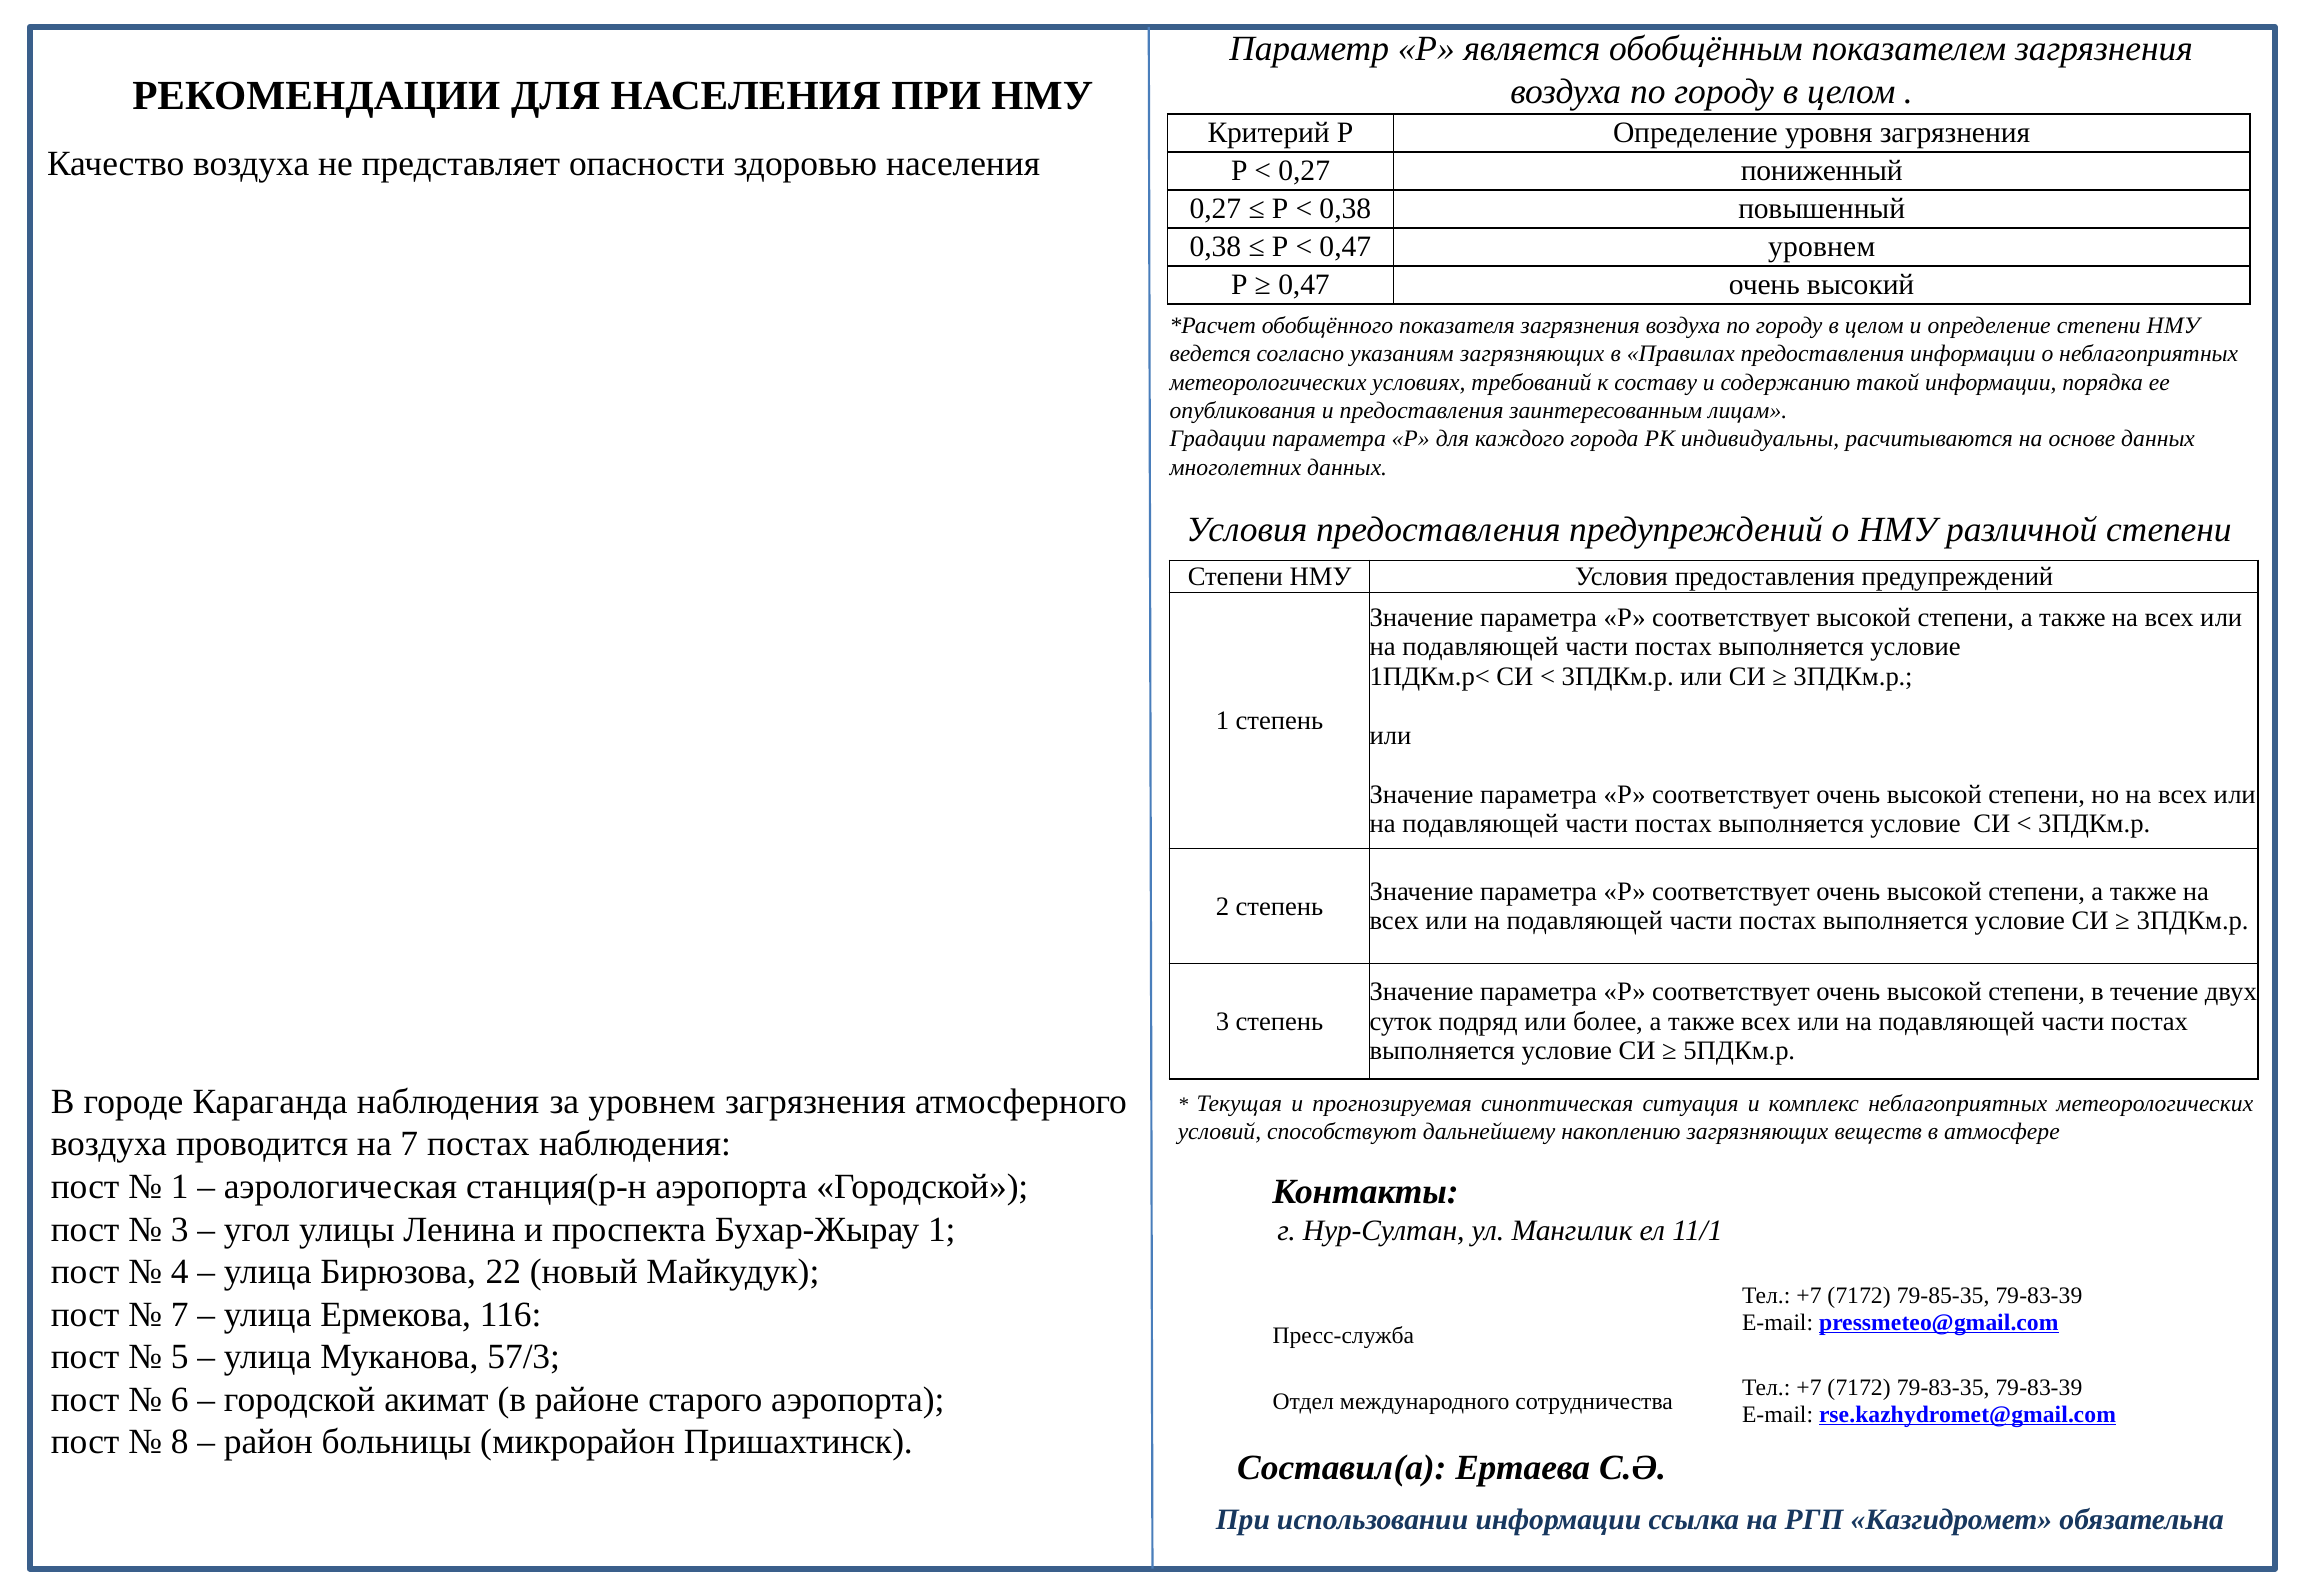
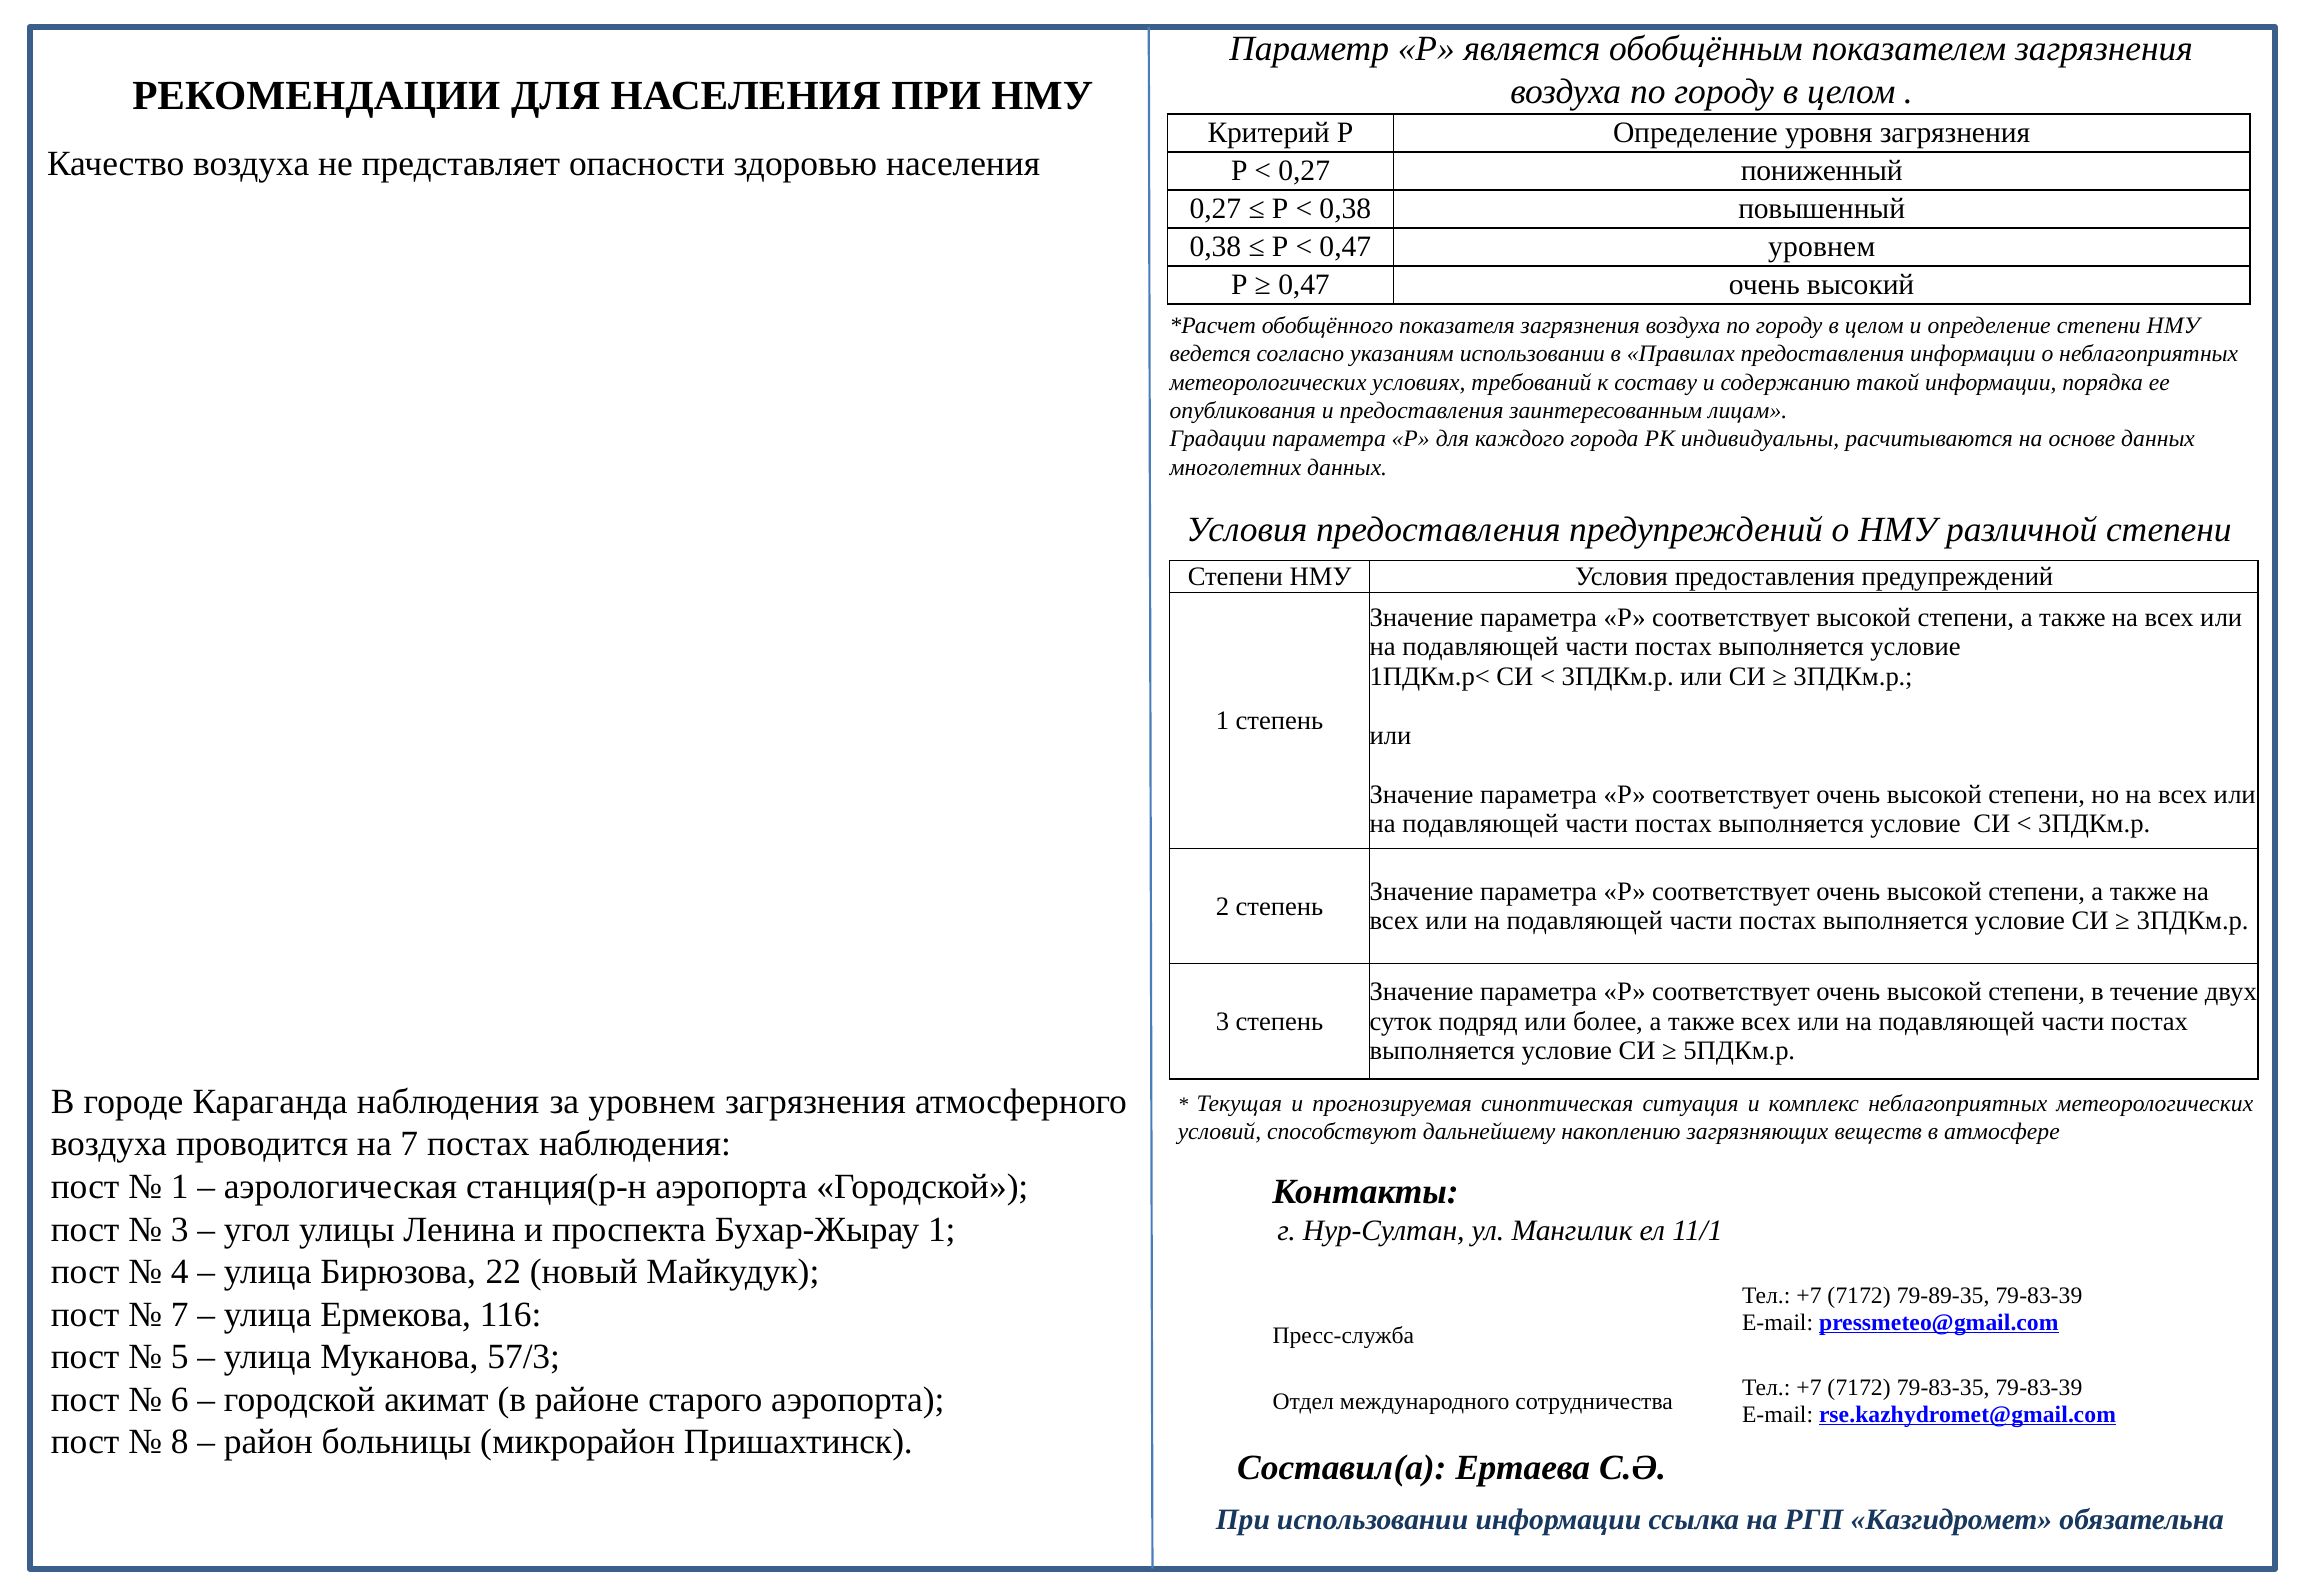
указаниям загрязняющих: загрязняющих -> использовании (1532, 354)
79-85-35: 79-85-35 -> 79-89-35 (1943, 1296)
